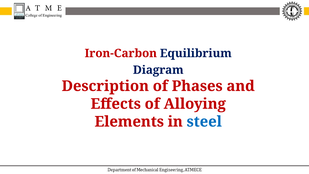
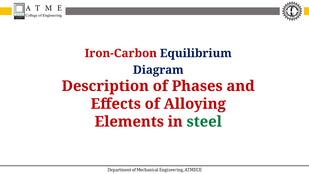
steel colour: blue -> green (204, 122)
